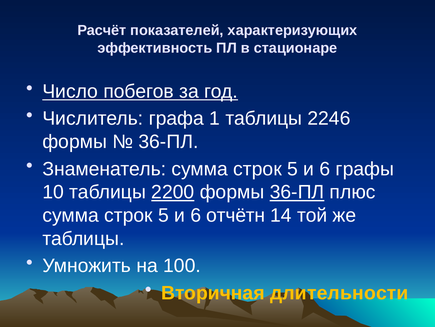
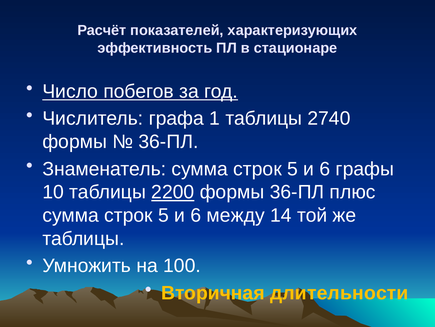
2246: 2246 -> 2740 (329, 118)
36-ПЛ underline: present -> none (297, 192)
отчётн: отчётн -> между (236, 215)
